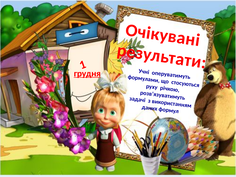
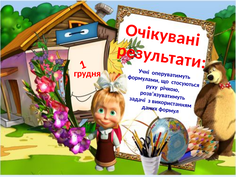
грудня underline: present -> none (87, 74)
